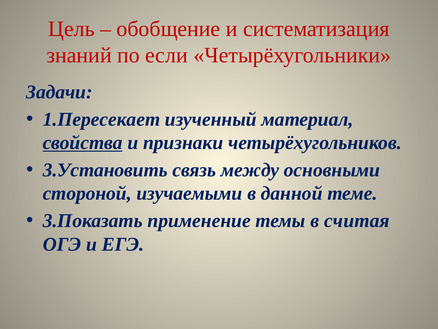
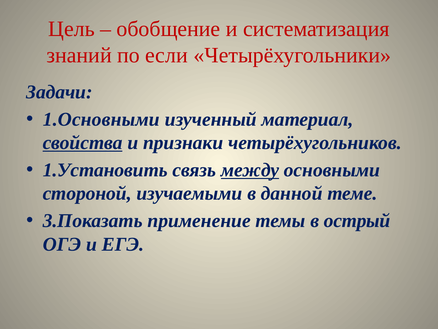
1.Пересекает: 1.Пересекает -> 1.Основными (101, 119)
3.Установить: 3.Установить -> 1.Установить (105, 170)
между underline: none -> present (250, 170)
считая: считая -> острый (357, 221)
